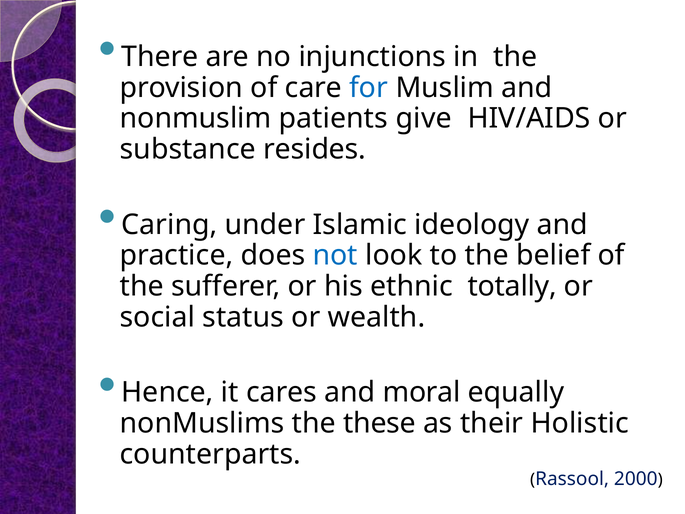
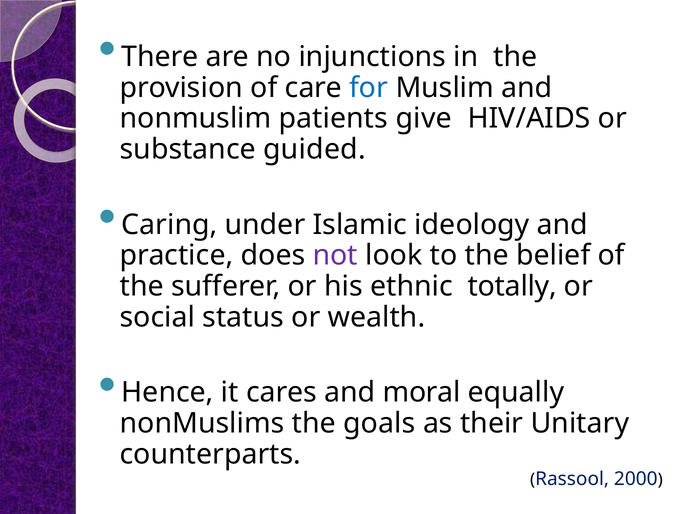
resides: resides -> guided (314, 149)
not colour: blue -> purple (335, 255)
these: these -> goals (379, 423)
Holistic: Holistic -> Unitary (580, 423)
